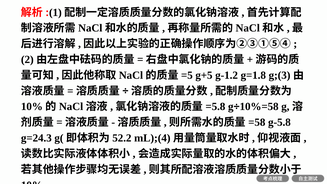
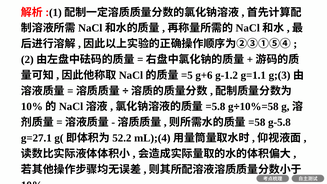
g+5: g+5 -> g+6 (204, 75)
g=1.8: g=1.8 -> g=1.1 (253, 75)
g=24.3: g=24.3 -> g=27.1 (36, 138)
